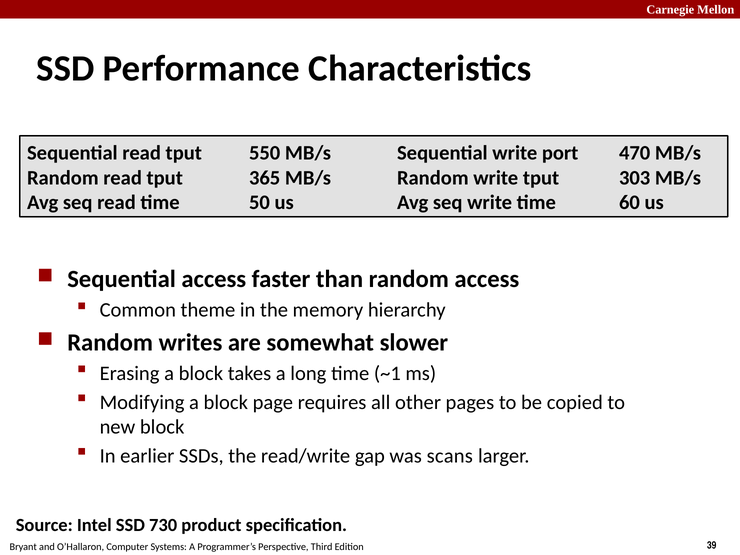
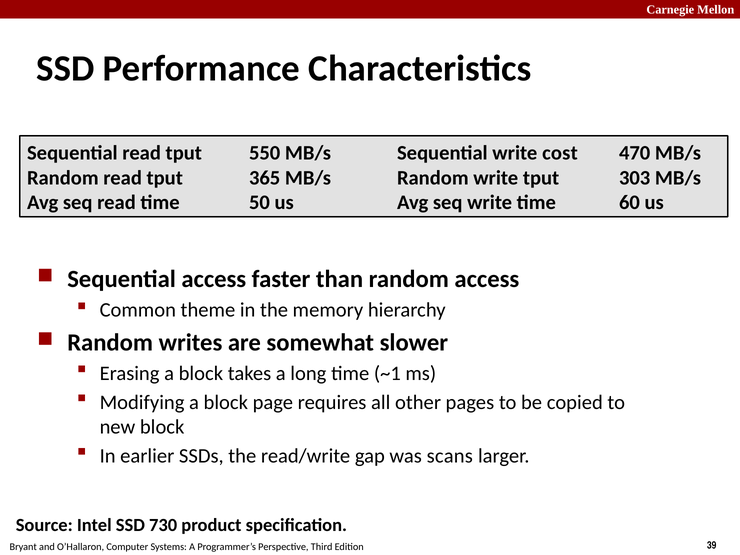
port: port -> cost (560, 153)
